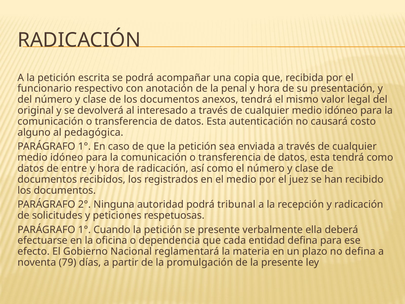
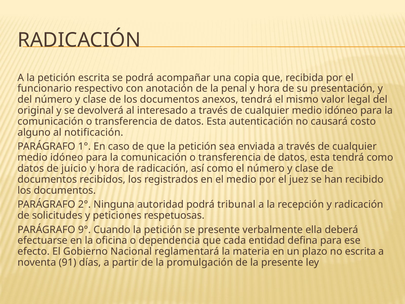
pedagógica: pedagógica -> notificación (94, 132)
entre: entre -> juicio (74, 168)
1°: 1° -> 9° (84, 230)
no defina: defina -> escrita (360, 251)
79: 79 -> 91 (68, 262)
